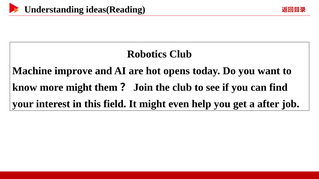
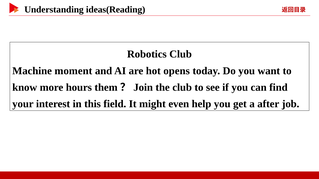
improve: improve -> moment (73, 71)
more might: might -> hours (79, 88)
